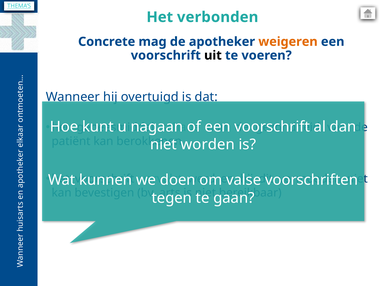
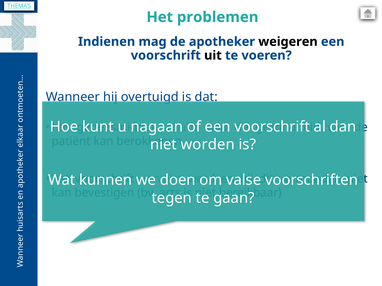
verbonden: verbonden -> problemen (218, 17)
Concrete: Concrete -> Indienen (107, 42)
weigeren colour: orange -> black (288, 42)
